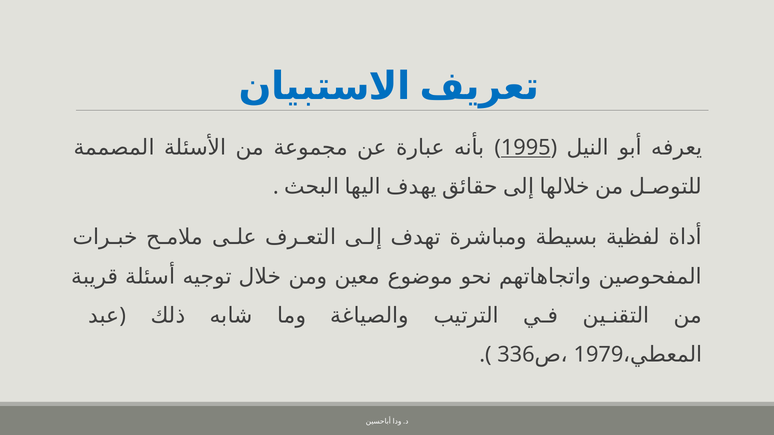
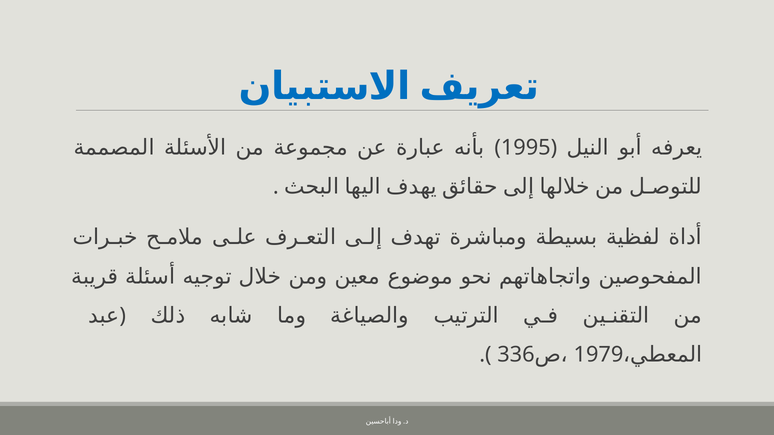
1995 underline: present -> none (526, 148)
